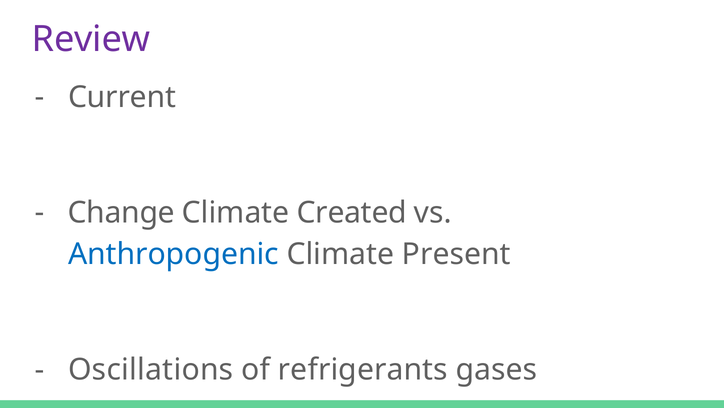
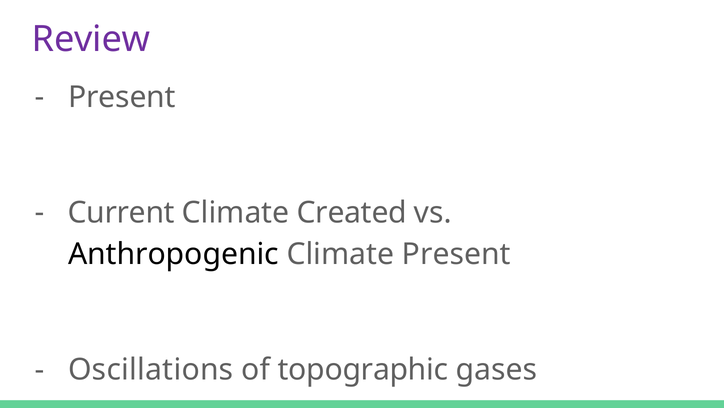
Current: Current -> Present (122, 97)
Change: Change -> Current (121, 212)
Anthropogenic colour: blue -> black (173, 254)
refrigerants: refrigerants -> topographic (363, 369)
